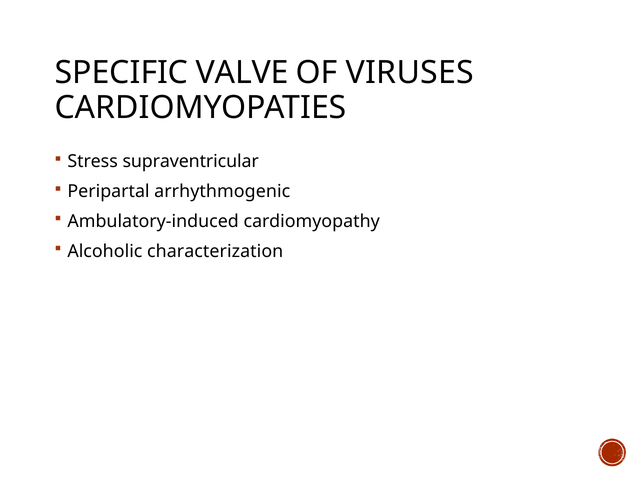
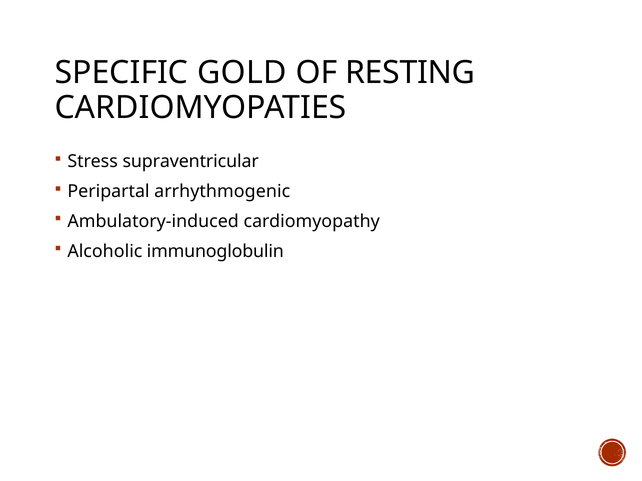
VALVE: VALVE -> GOLD (242, 73)
VIRUSES: VIRUSES -> RESTING (410, 73)
characterization: characterization -> immunoglobulin (215, 252)
